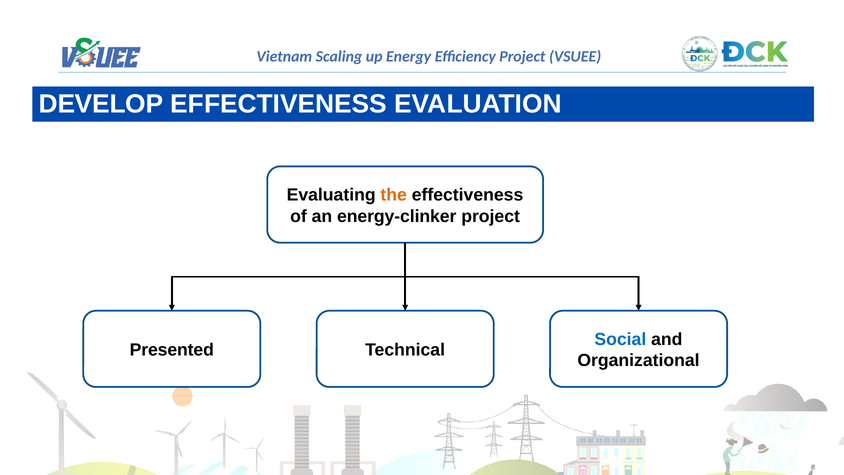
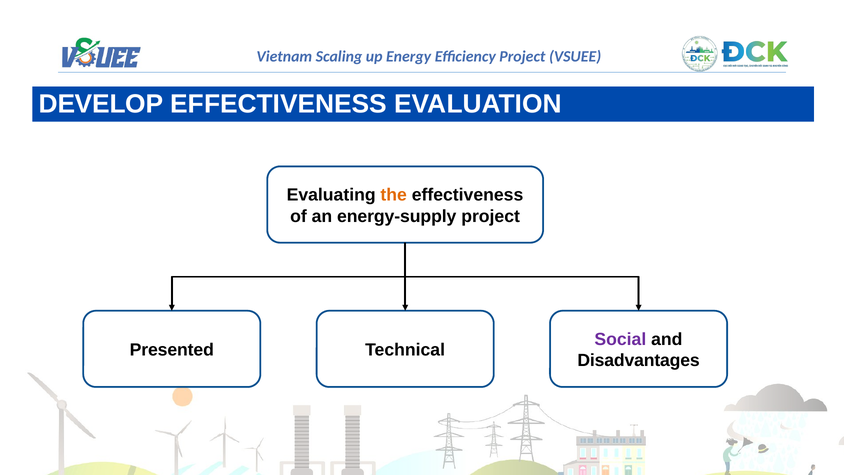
energy-clinker: energy-clinker -> energy-supply (397, 216)
Social colour: blue -> purple (620, 339)
Organizational: Organizational -> Disadvantages (639, 360)
